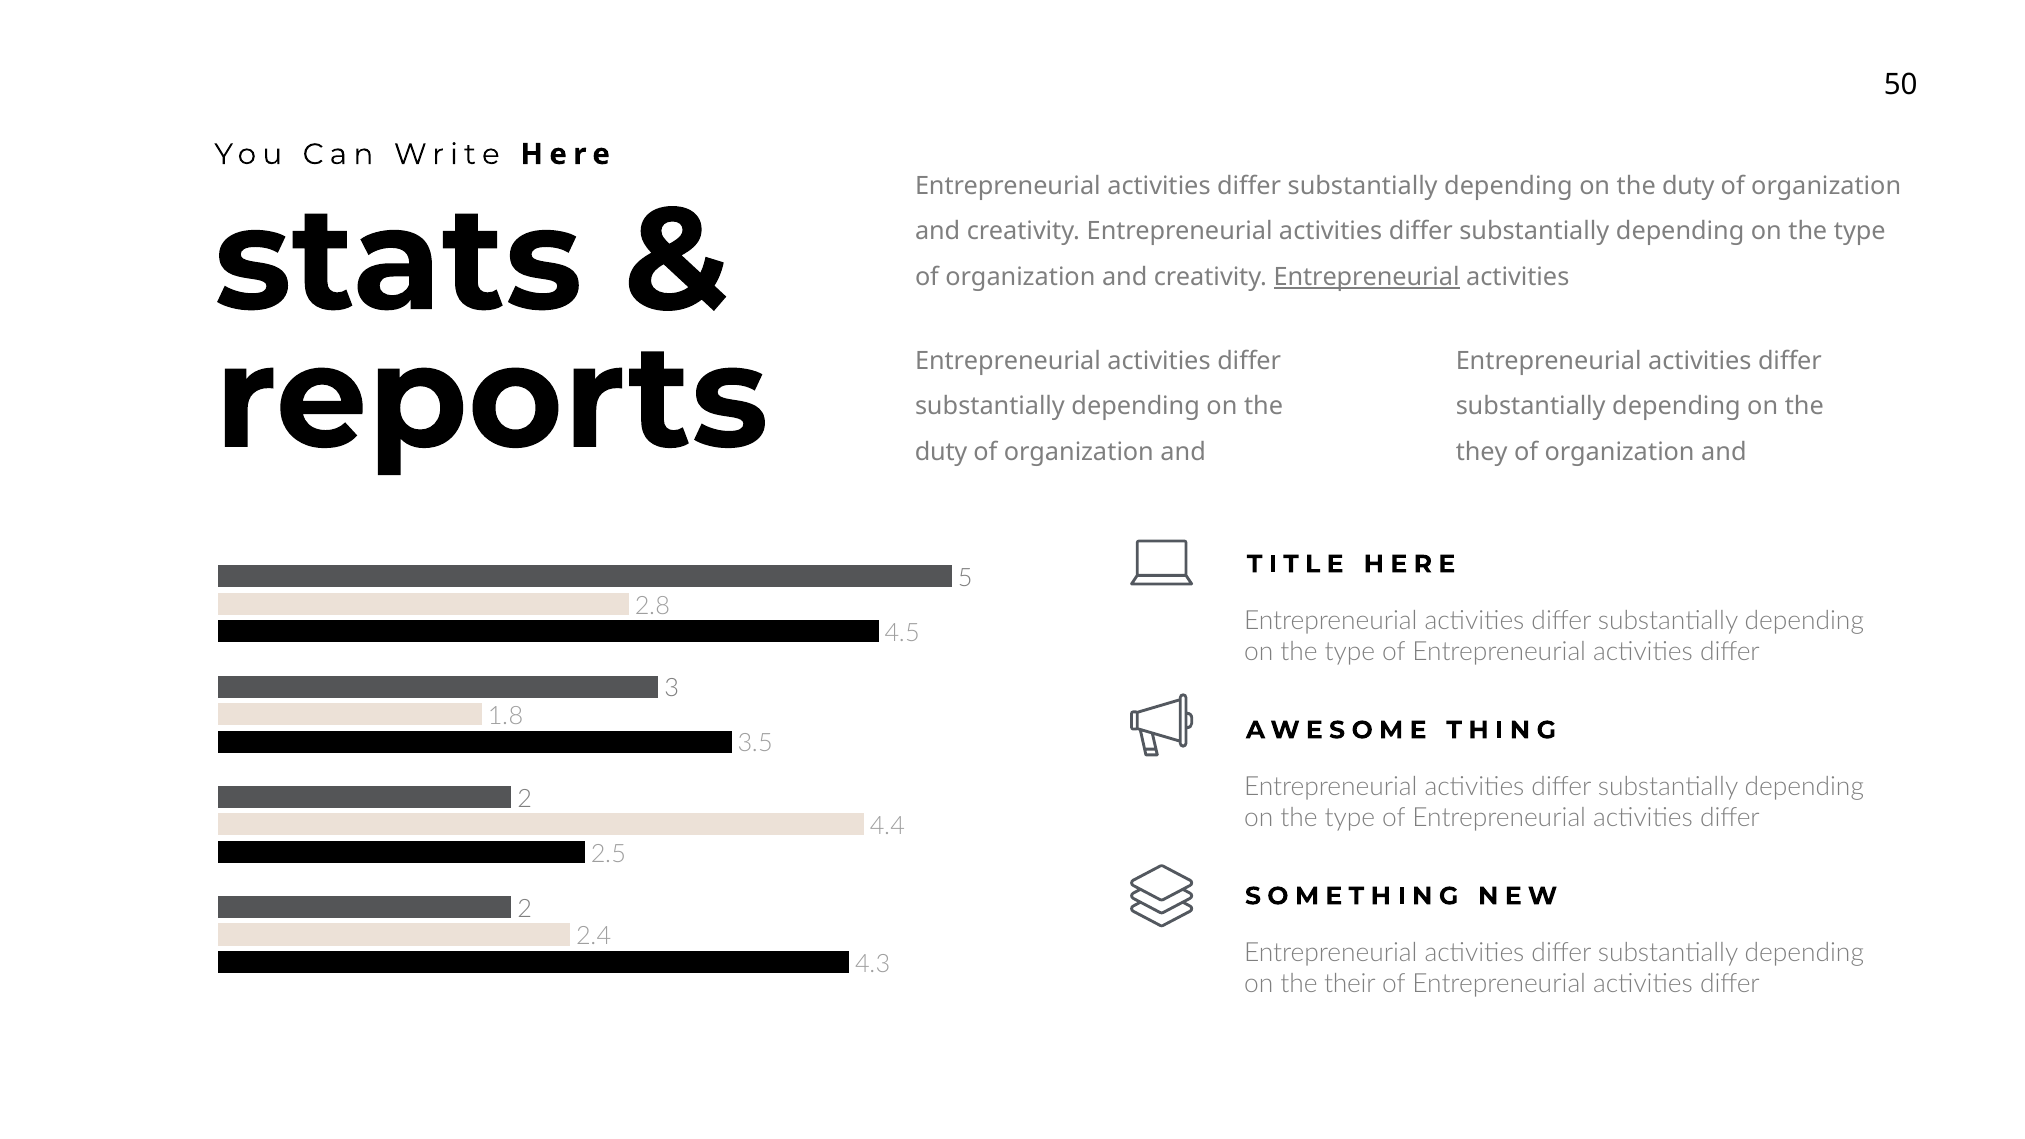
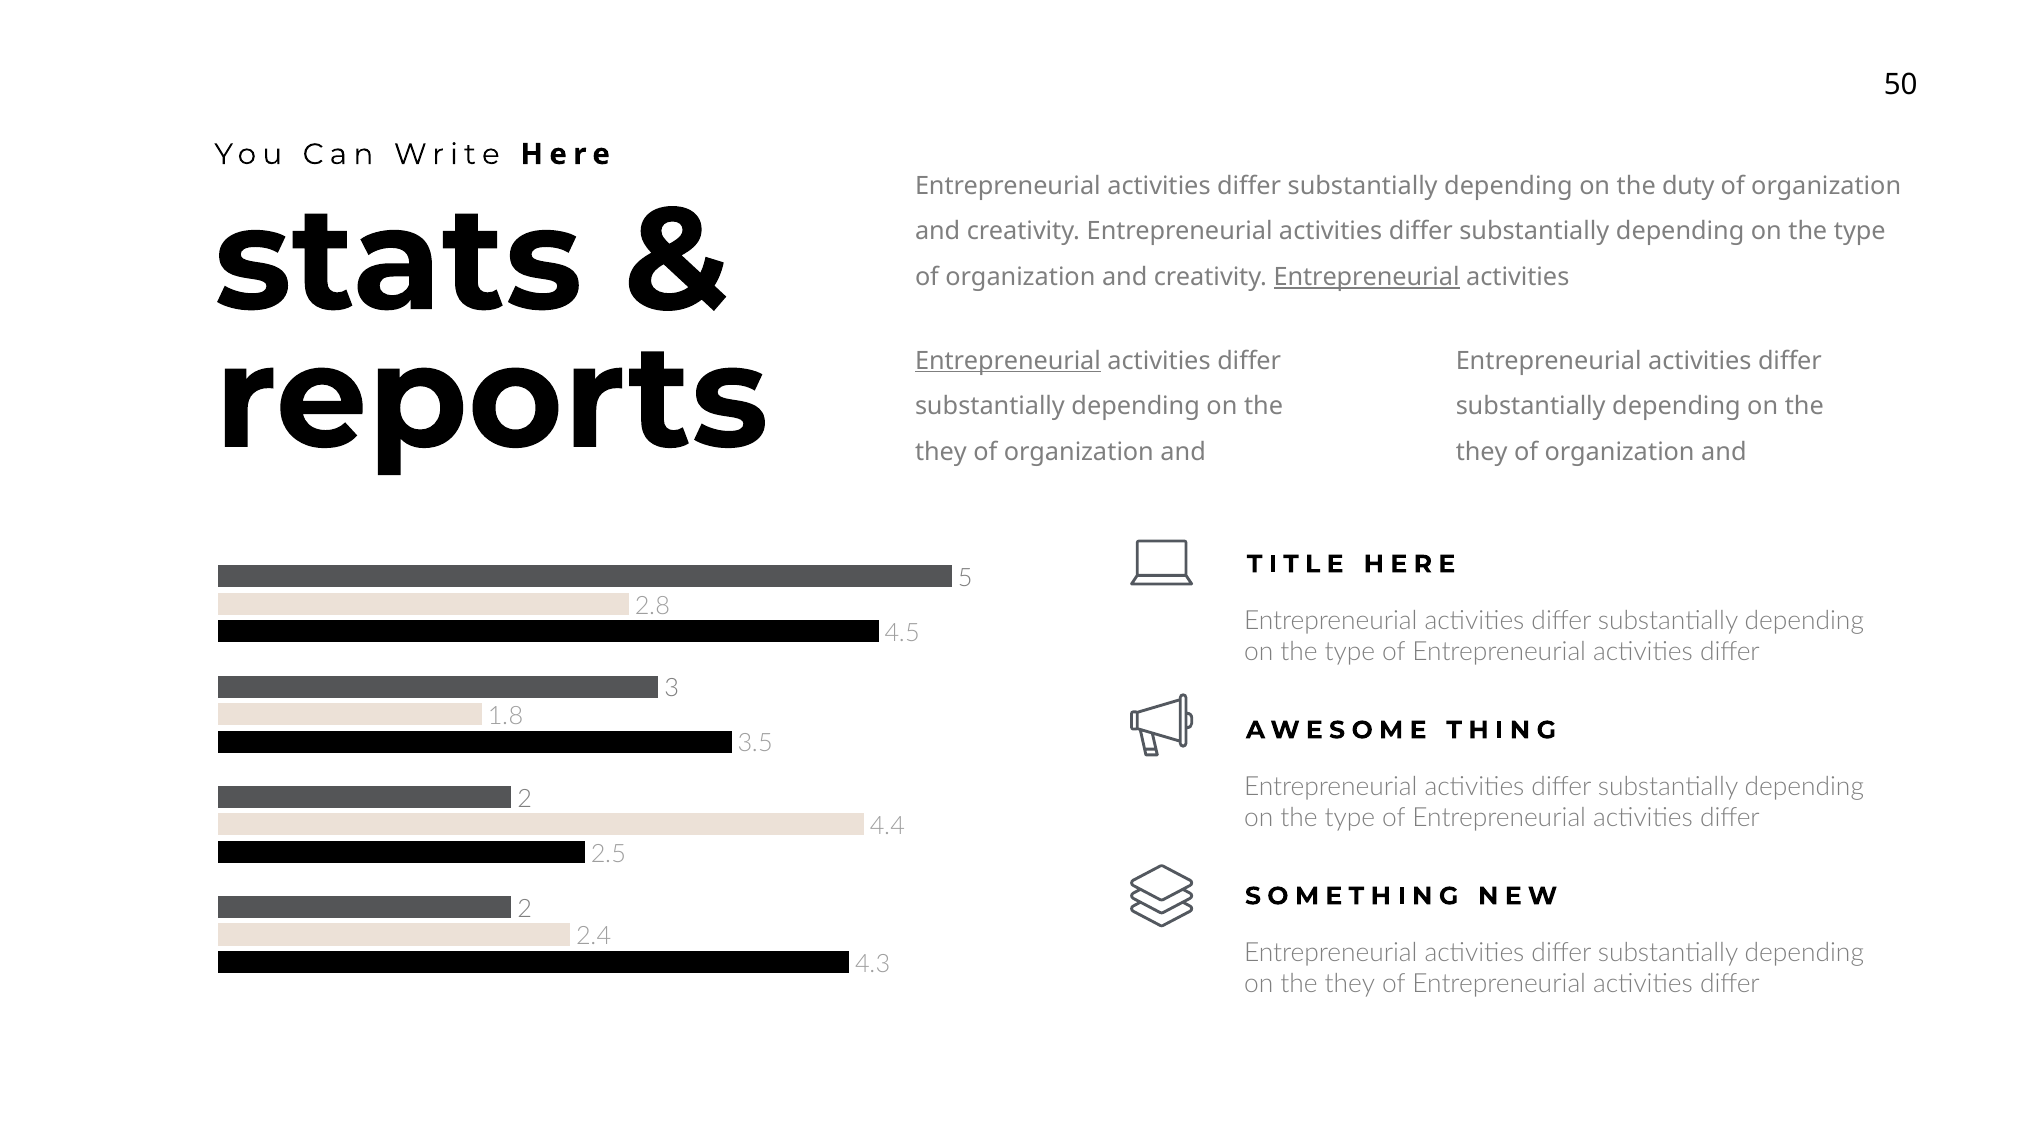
Entrepreneurial underline: none -> present (1008, 361)
duty: duty -> they (941, 452)
their: their -> they (1350, 984)
